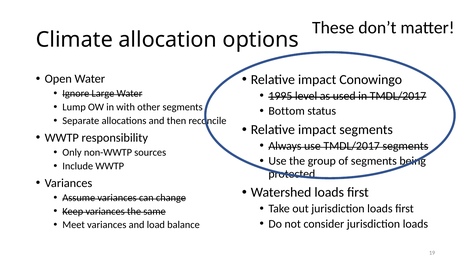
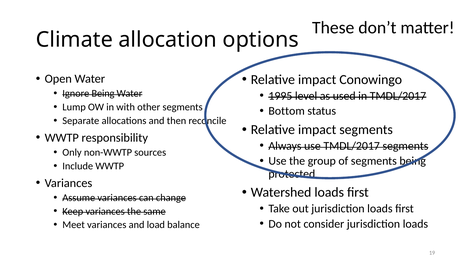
Ignore Large: Large -> Being (103, 93)
